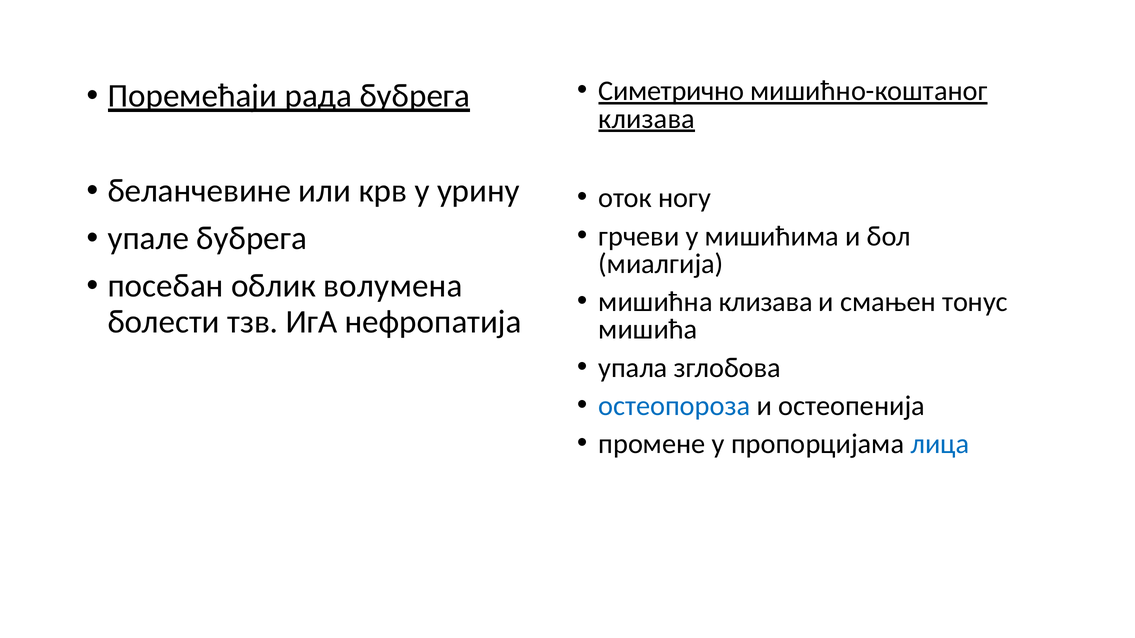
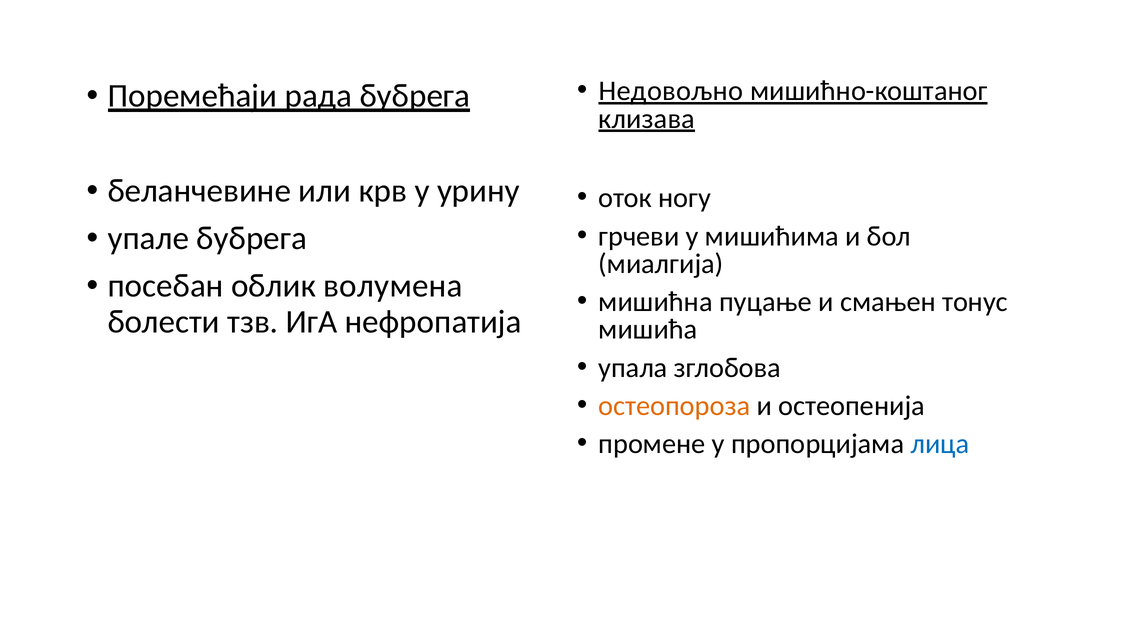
Симетрично: Симетрично -> Недовољно (671, 91)
мишићна клизава: клизава -> пуцање (765, 302)
остеопороза colour: blue -> orange (674, 406)
